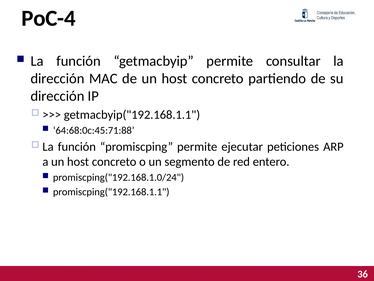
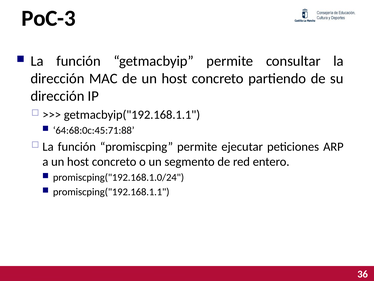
PoC-4: PoC-4 -> PoC-3 (48, 18)
